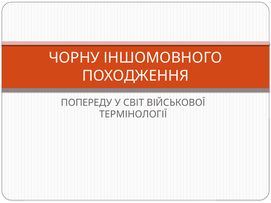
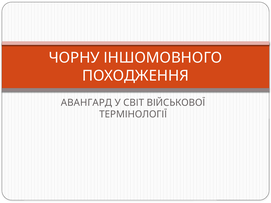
ПОПЕРЕДУ: ПОПЕРЕДУ -> АВАНГАРД (86, 103)
